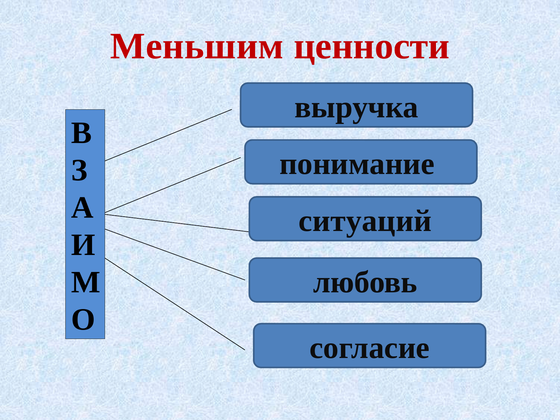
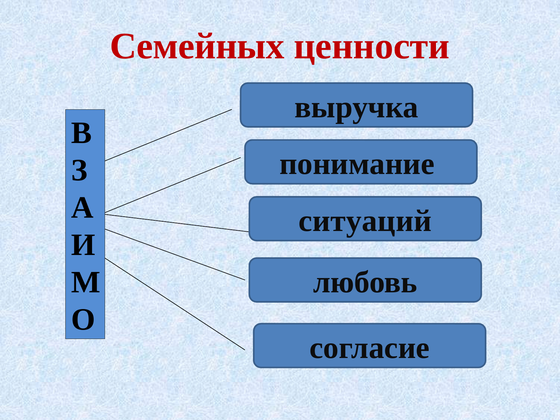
Меньшим: Меньшим -> Семейных (197, 46)
